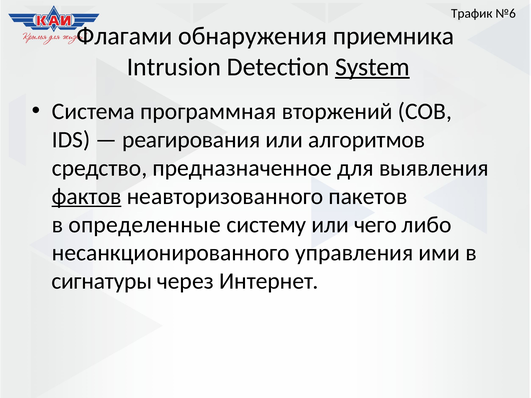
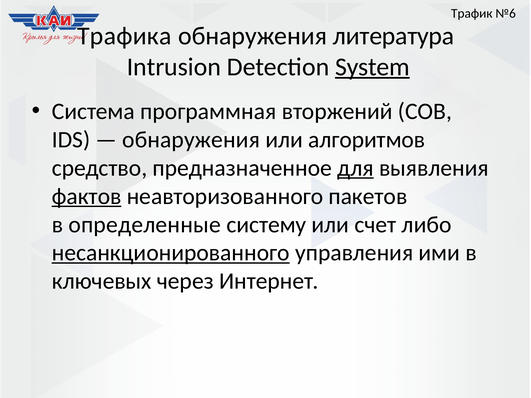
Флагами: Флагами -> Трафика (124, 36)
приемника: приемника -> литература (394, 36)
реагирования: реагирования -> обнаружения (191, 140)
для underline: none -> present (355, 168)
чего: чего -> счет (375, 225)
несанкционированного underline: none -> present (171, 253)
сигнатуры: сигнатуры -> ключевых (102, 281)
